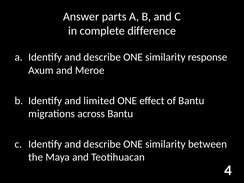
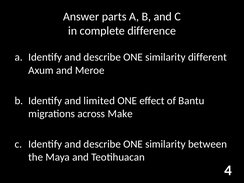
response: response -> different (207, 57)
across Bantu: Bantu -> Make (120, 114)
